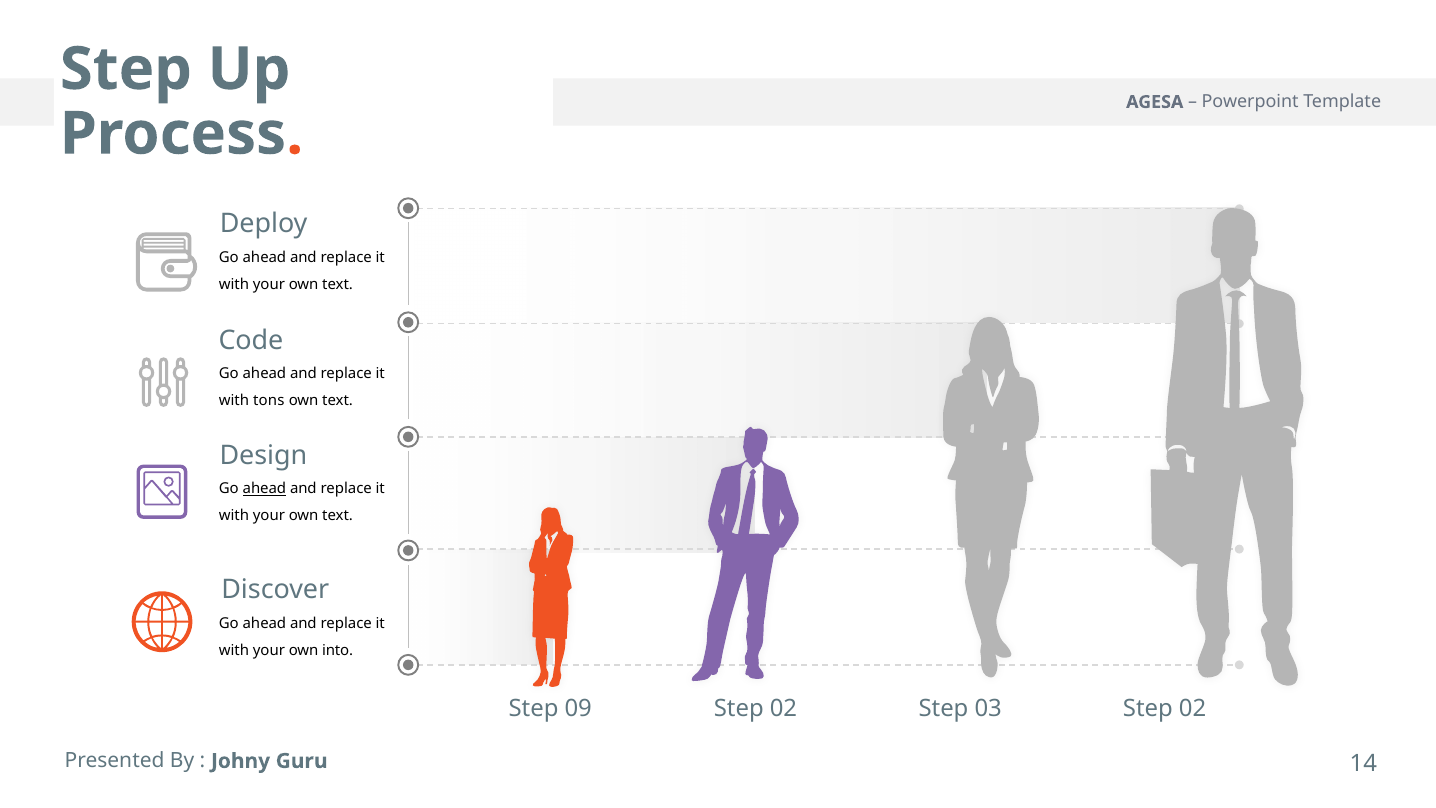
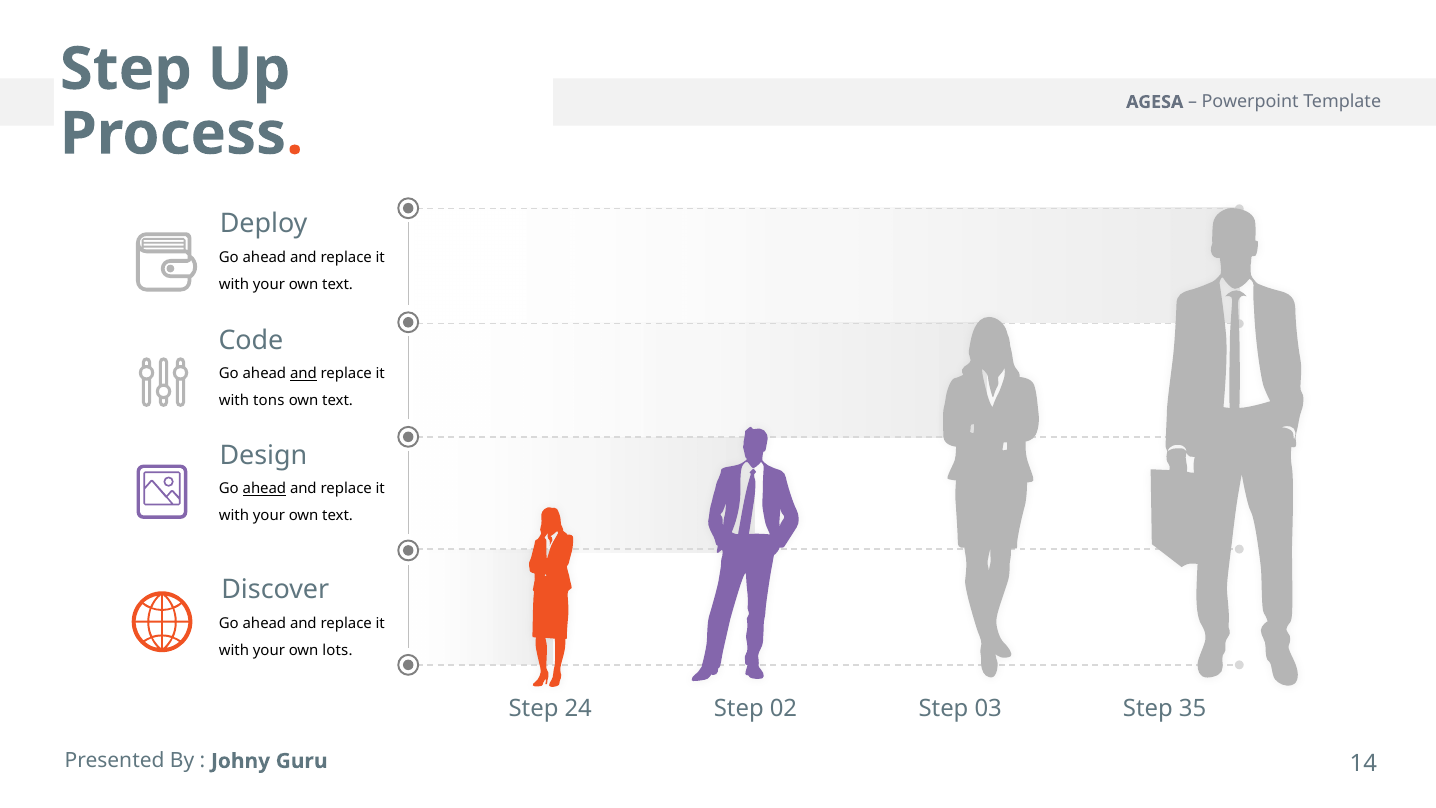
and underline: none -> present (303, 374)
into: into -> lots (337, 650)
09: 09 -> 24 (578, 708)
03 Step 02: 02 -> 35 (1193, 708)
